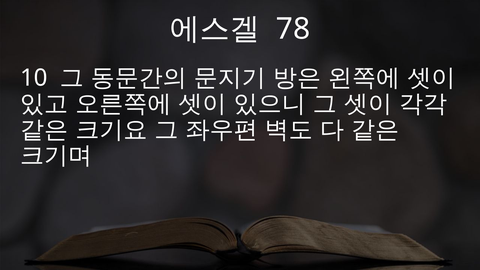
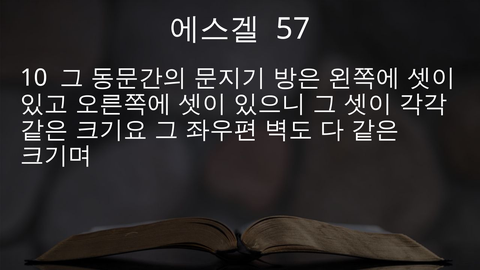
78: 78 -> 57 (293, 29)
